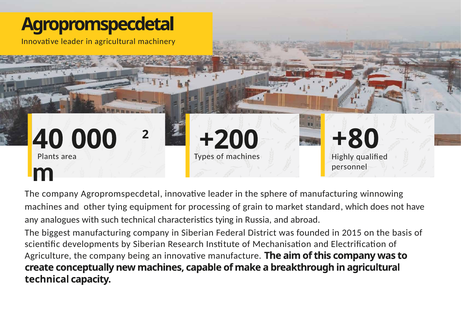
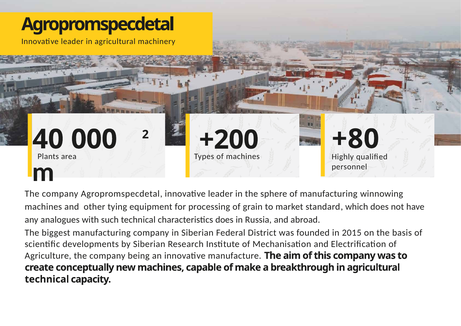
characteristics tying: tying -> does (224, 220)
